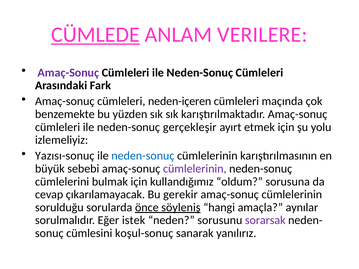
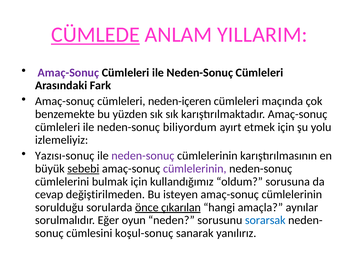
VERILERE: VERILERE -> YILLARIM (262, 35)
gerçekleşir: gerçekleşir -> biliyordum (190, 127)
neden-sonuç colour: blue -> purple (143, 156)
sebebi underline: none -> present (83, 169)
çıkarılamayacak: çıkarılamayacak -> değiştirilmeden (105, 195)
gerekir: gerekir -> isteyen (181, 195)
söyleniş: söyleniş -> çıkarılan (181, 208)
istek: istek -> oyun (134, 220)
sorarsak colour: purple -> blue (265, 220)
